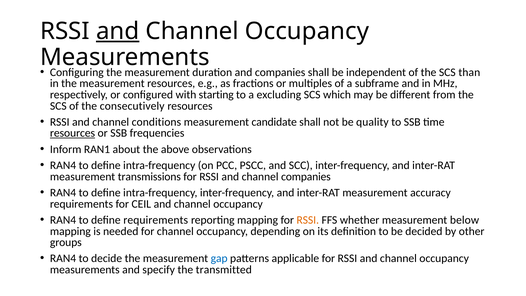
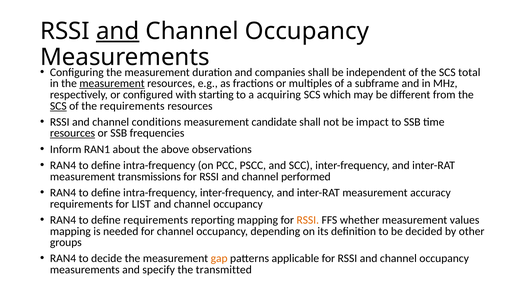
than: than -> total (469, 72)
measurement underline: none -> present (112, 83)
excluding: excluding -> acquiring (279, 95)
SCS underline: none -> present (58, 106)
the consecutively: consecutively -> requirements (132, 106)
quality: quality -> impact (372, 122)
channel companies: companies -> performed (306, 177)
CEIL: CEIL -> LIST (141, 204)
below: below -> values (465, 220)
gap colour: blue -> orange (219, 258)
